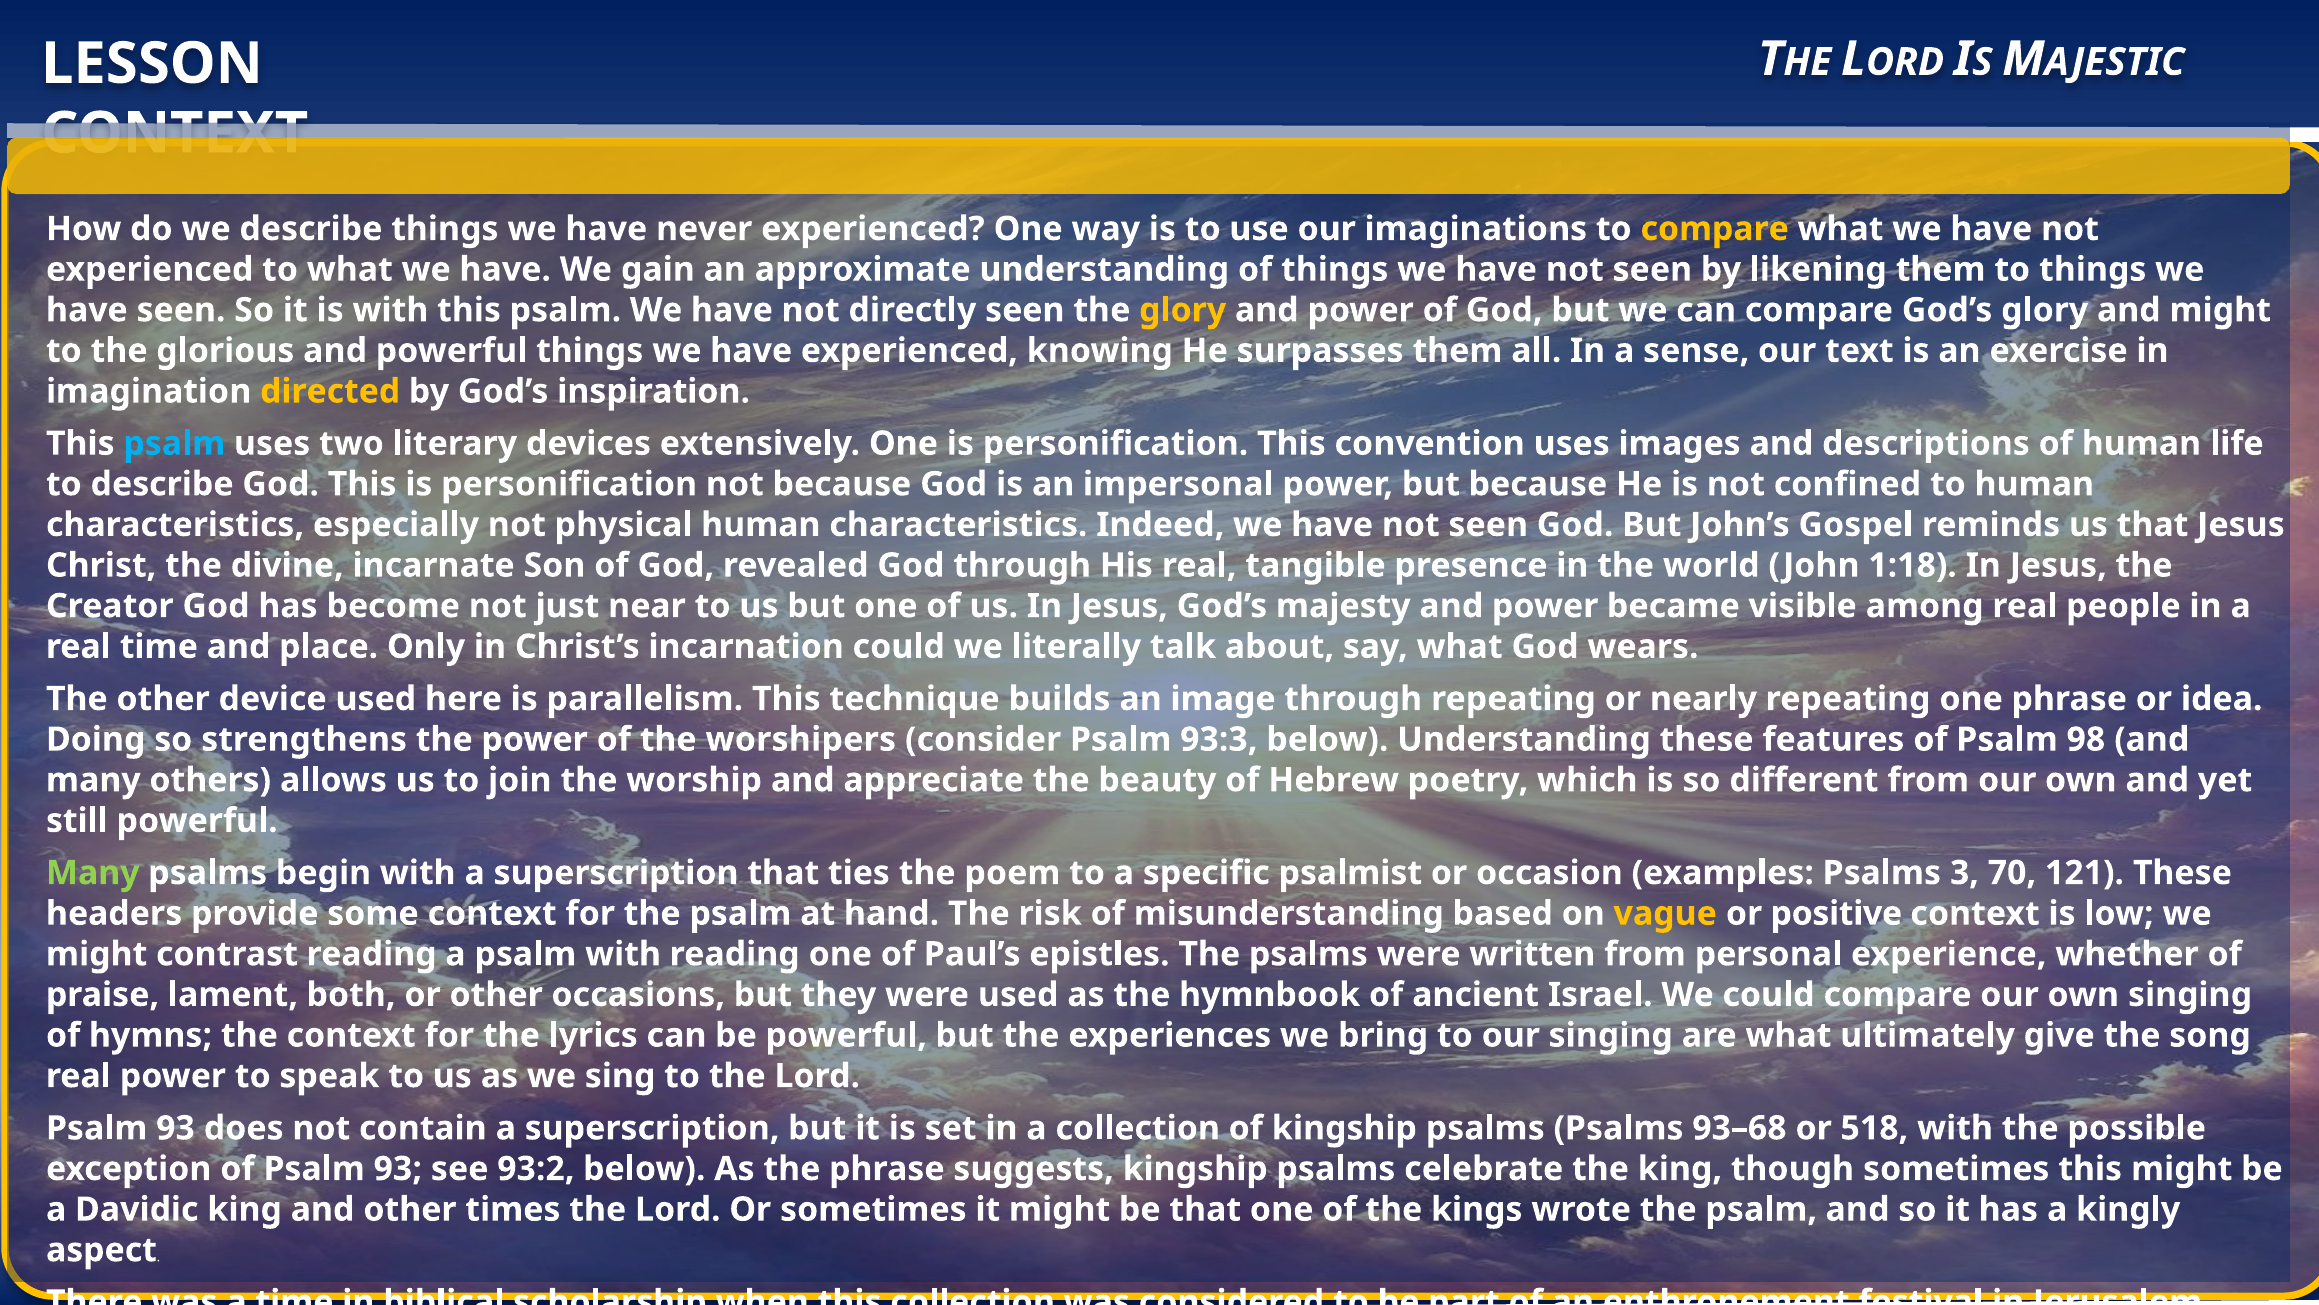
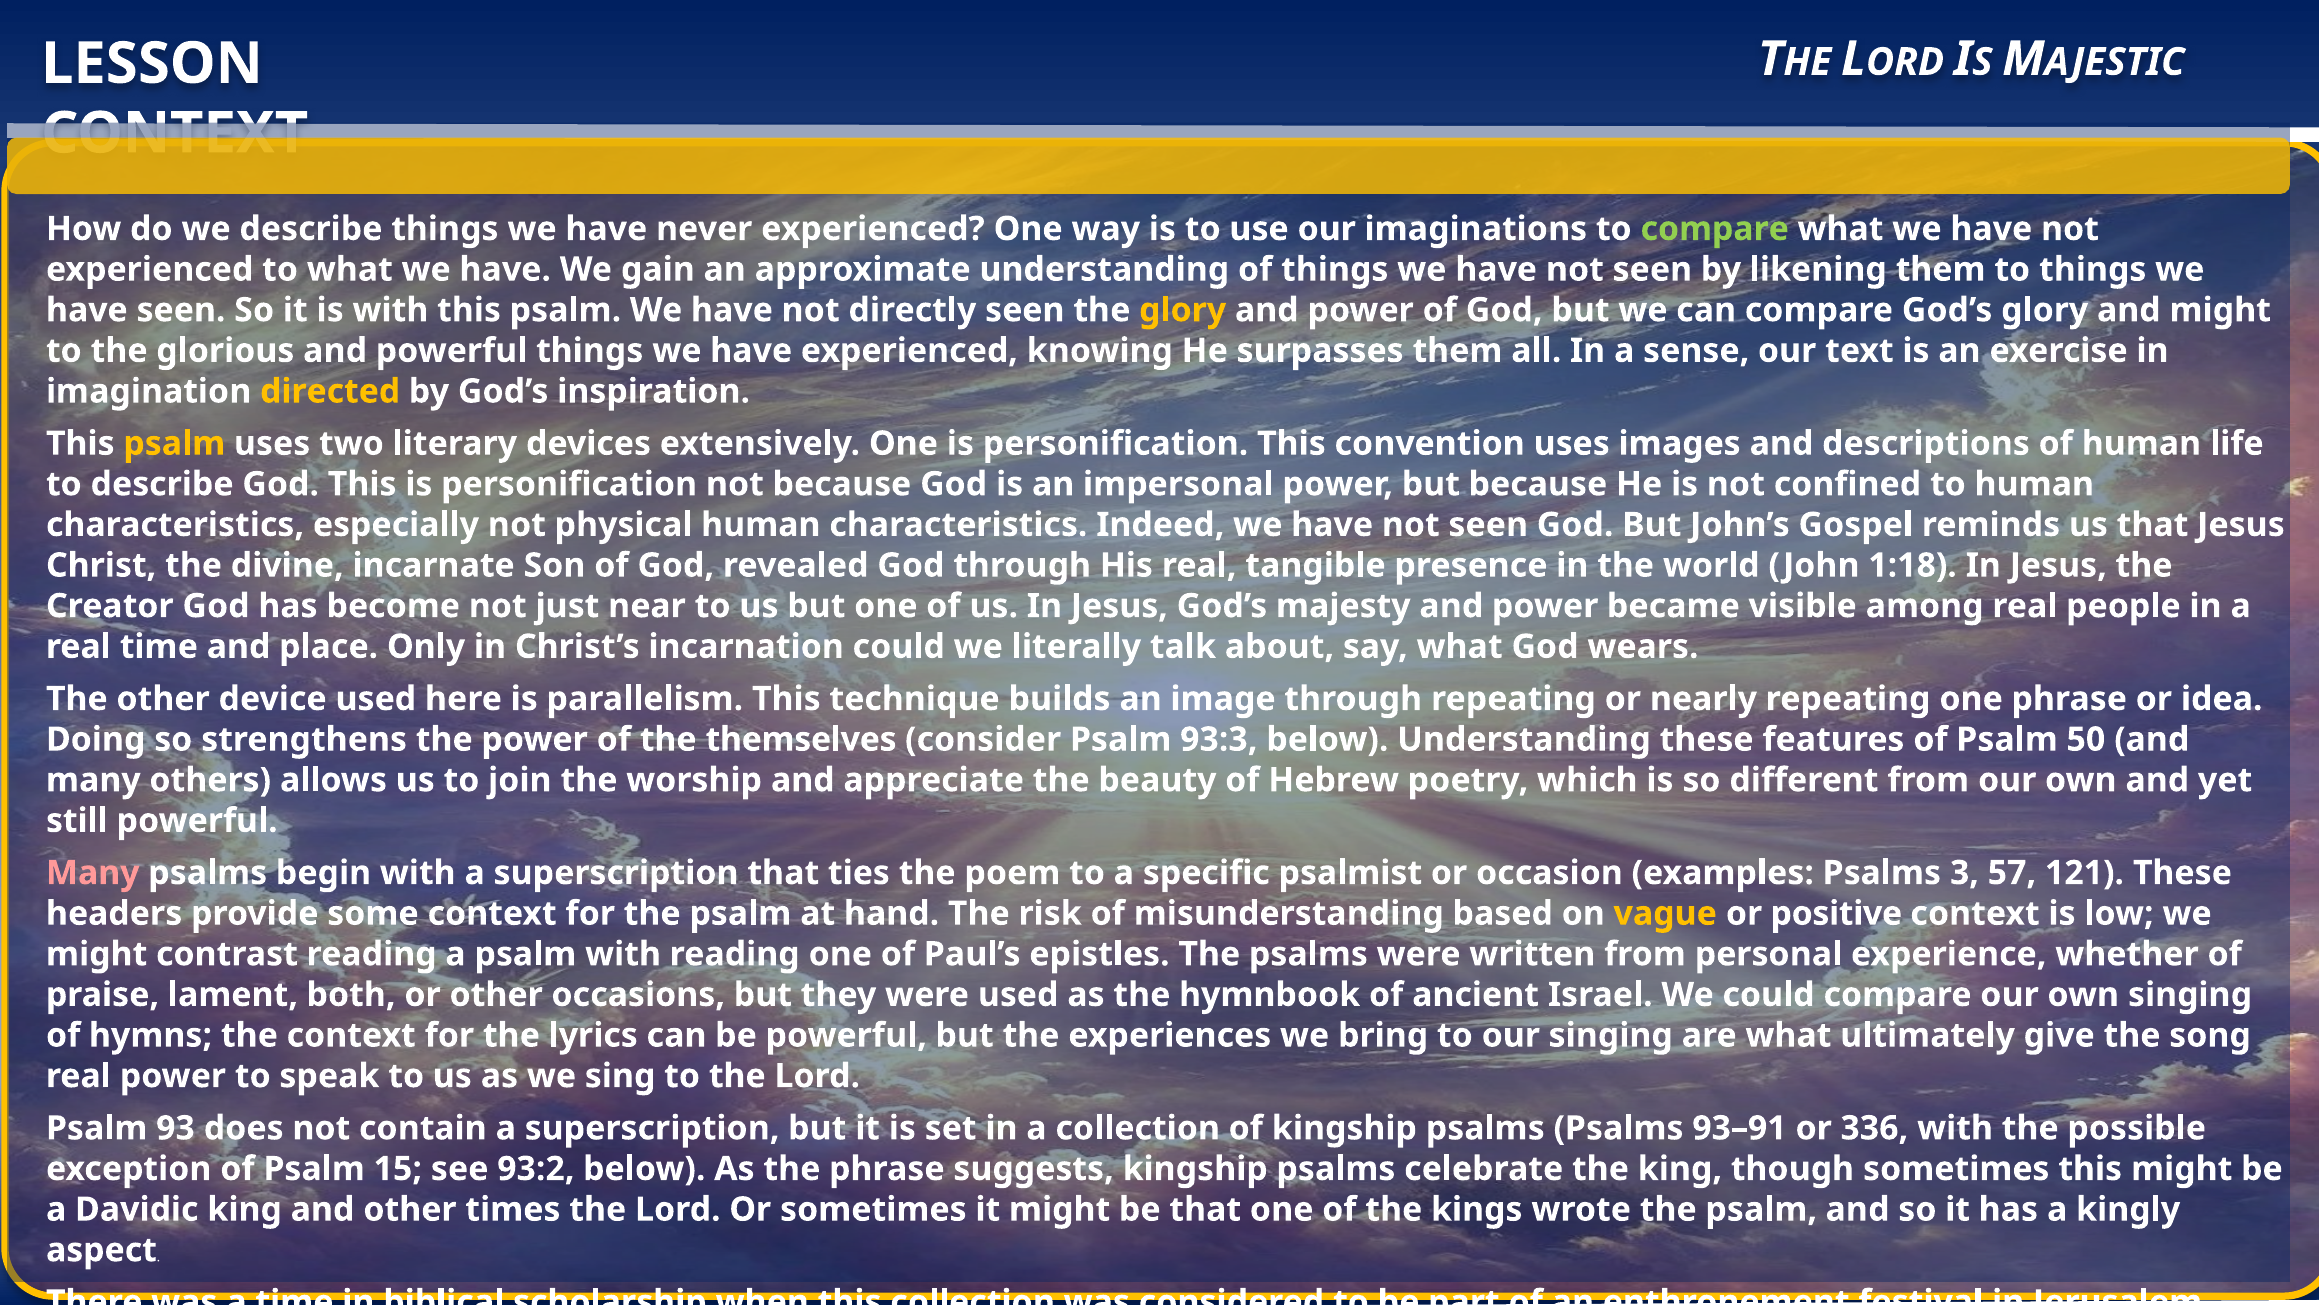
compare colour: yellow -> light green (1715, 229)
psalm colour: light blue -> yellow (174, 443)
worshipers: worshipers -> themselves (801, 739)
98: 98 -> 50 (2086, 739)
Many colour: light green -> pink (93, 873)
70: 70 -> 57 (2012, 873)
93–68: 93–68 -> 93–91 (1739, 1128)
518: 518 -> 336 (1874, 1128)
of Psalm 93: 93 -> 15 (398, 1168)
